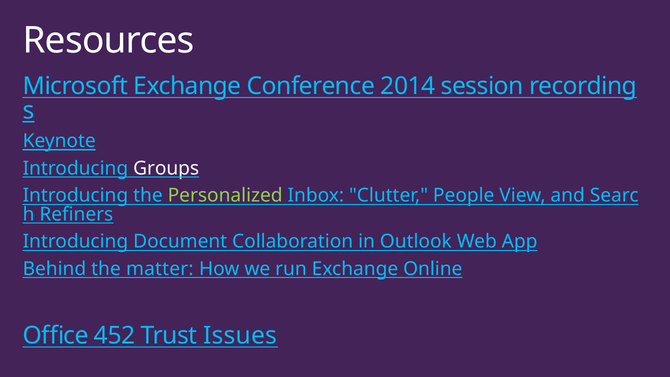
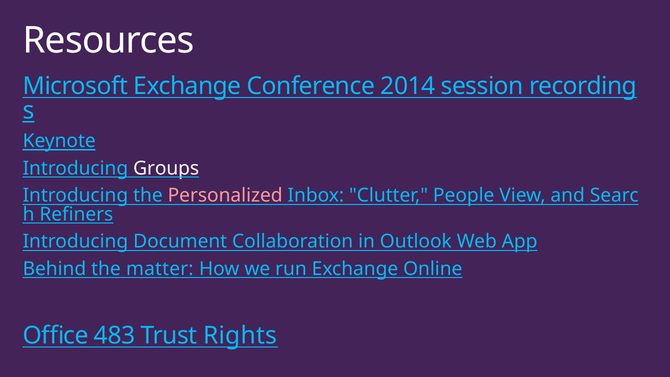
Personalized colour: light green -> pink (225, 195)
452: 452 -> 483 (115, 336)
Issues: Issues -> Rights (240, 336)
